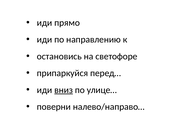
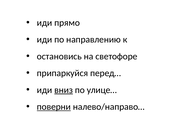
поверни underline: none -> present (54, 107)
